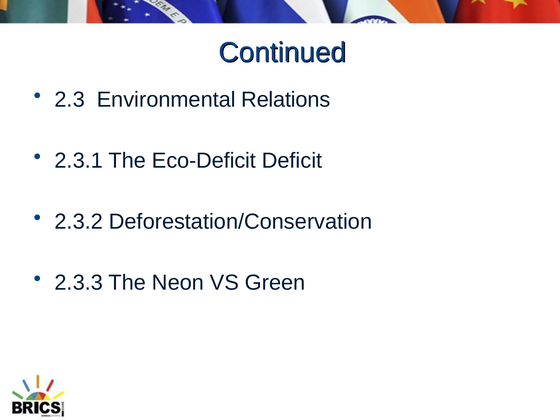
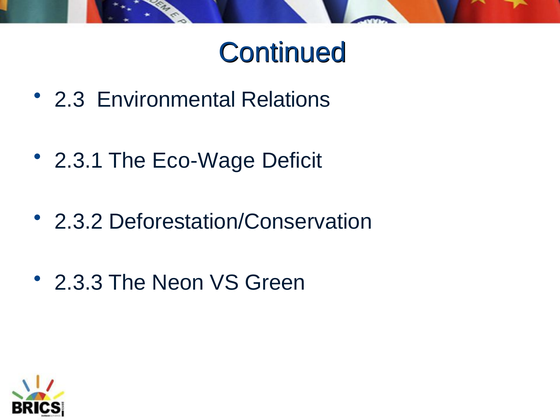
Eco-Deficit: Eco-Deficit -> Eco-Wage (204, 161)
